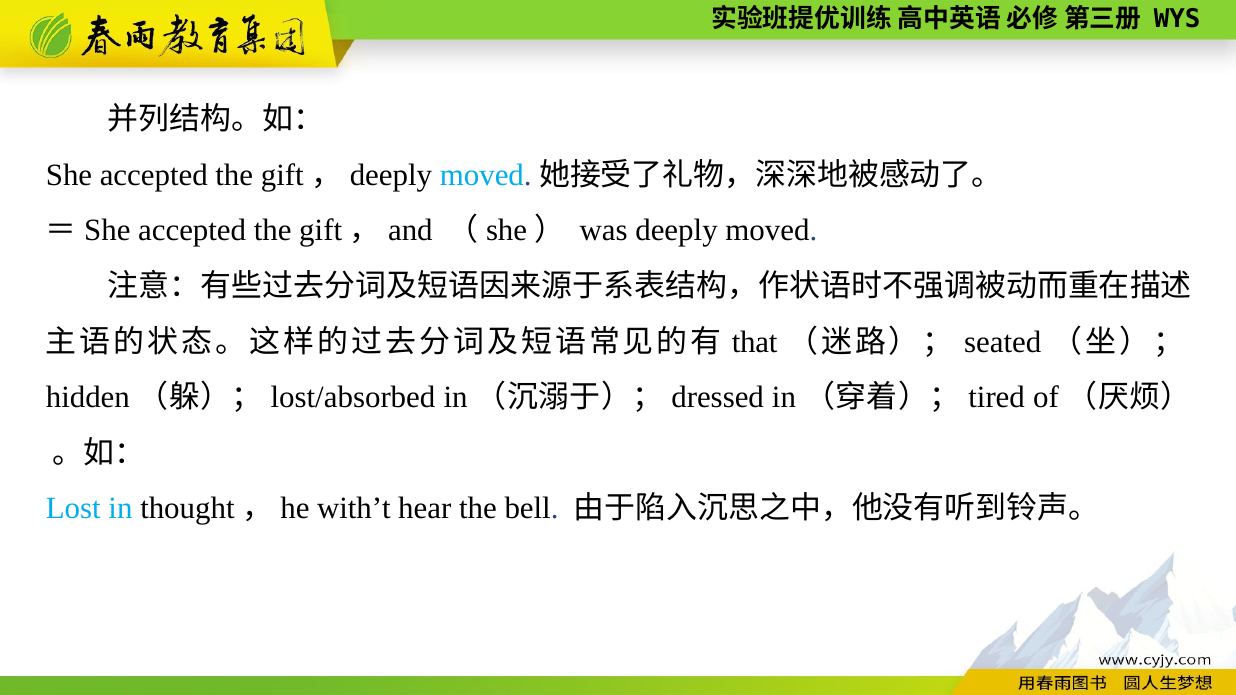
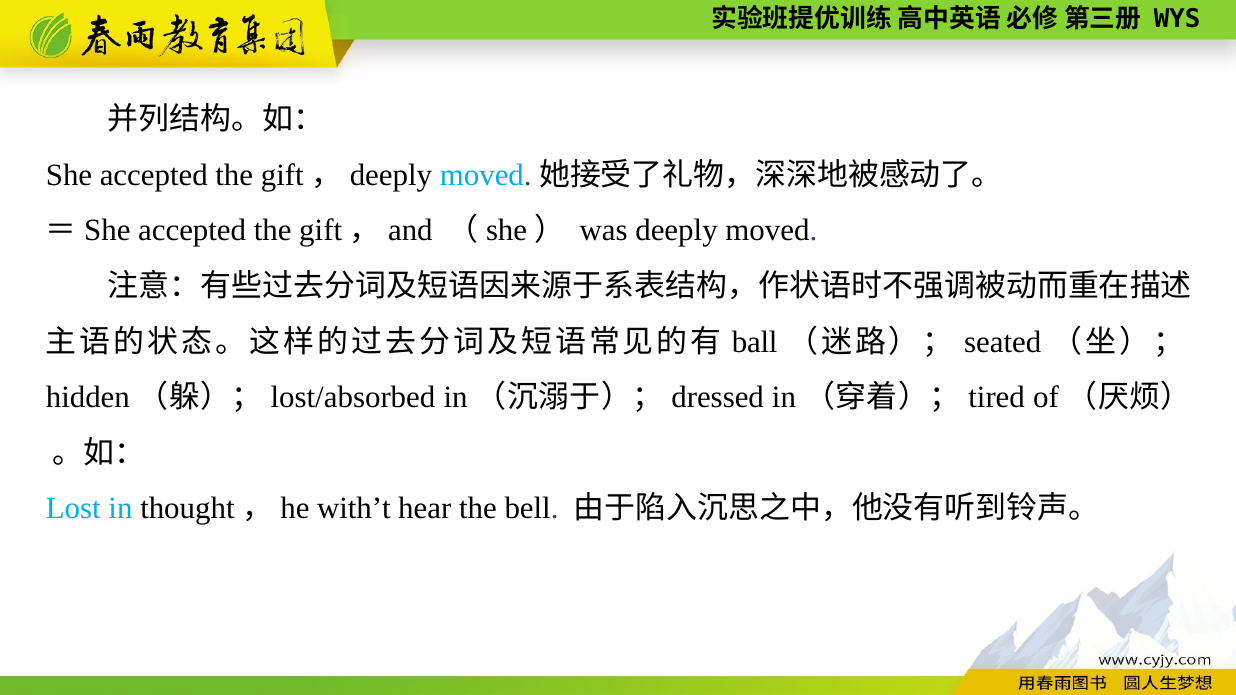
that: that -> ball (755, 342)
